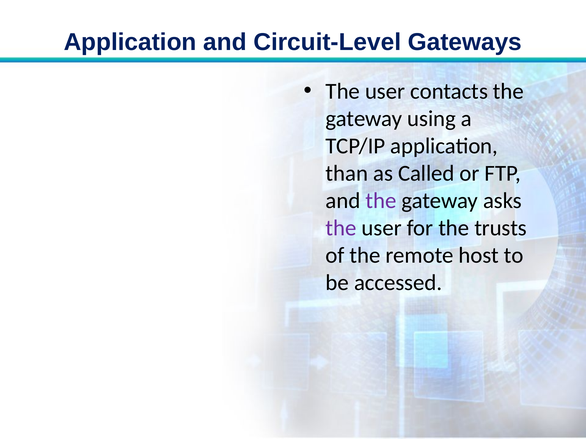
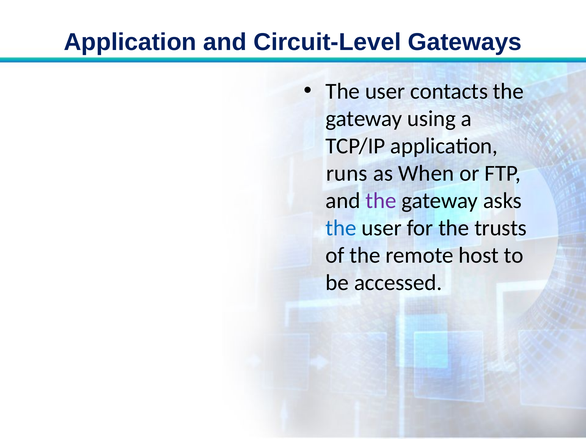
than: than -> runs (347, 173)
Called: Called -> When (426, 173)
the colour: purple -> blue (341, 228)
